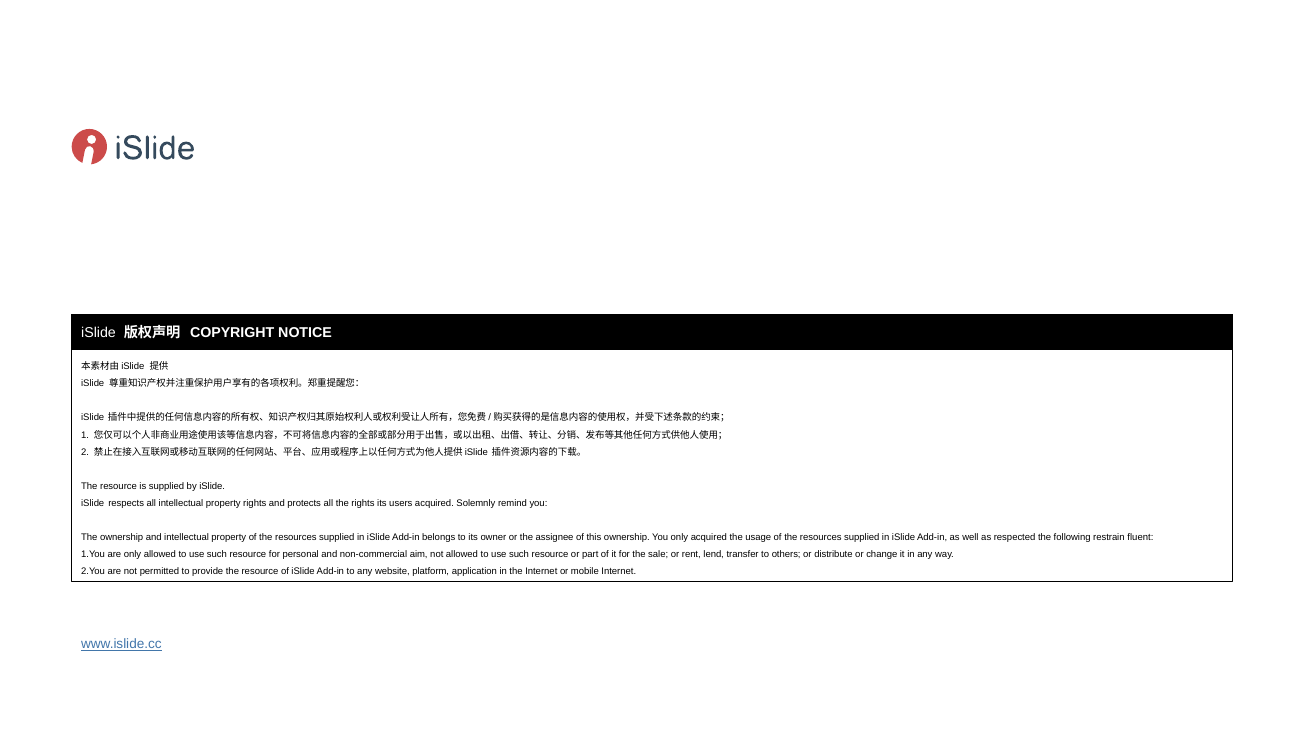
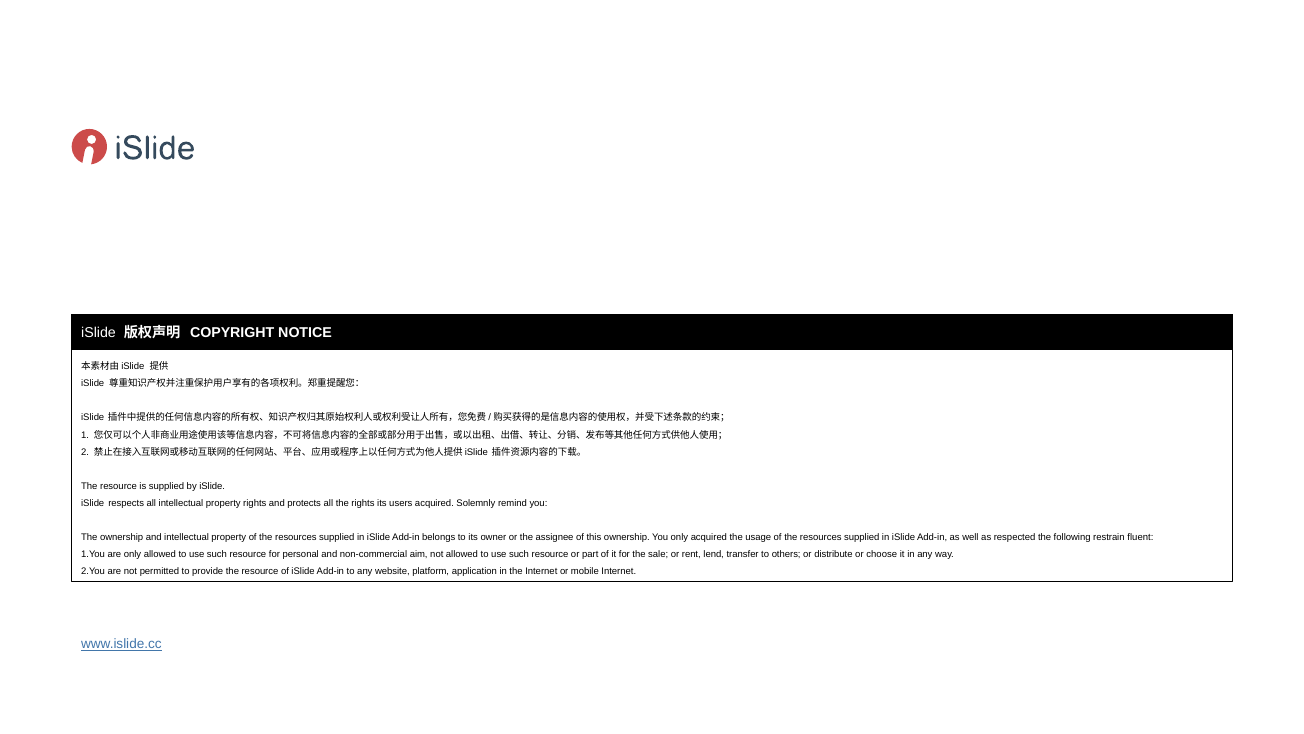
change: change -> choose (882, 554)
